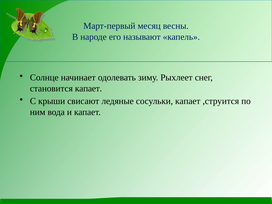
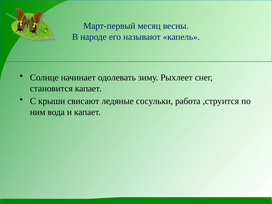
сосульки капает: капает -> работа (188, 101)
